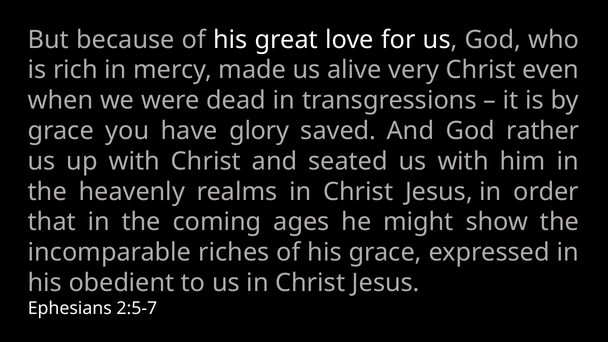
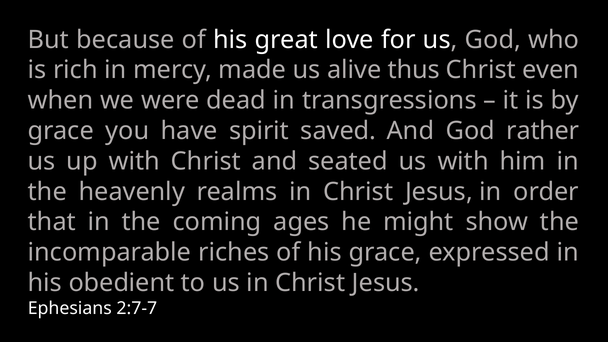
very: very -> thus (414, 70)
glory: glory -> spirit (259, 131)
2:5-7: 2:5-7 -> 2:7-7 (137, 308)
